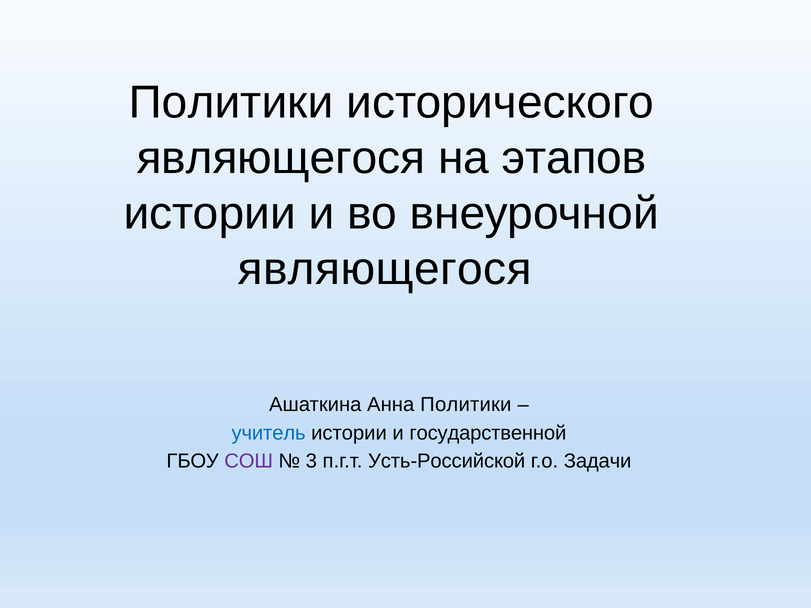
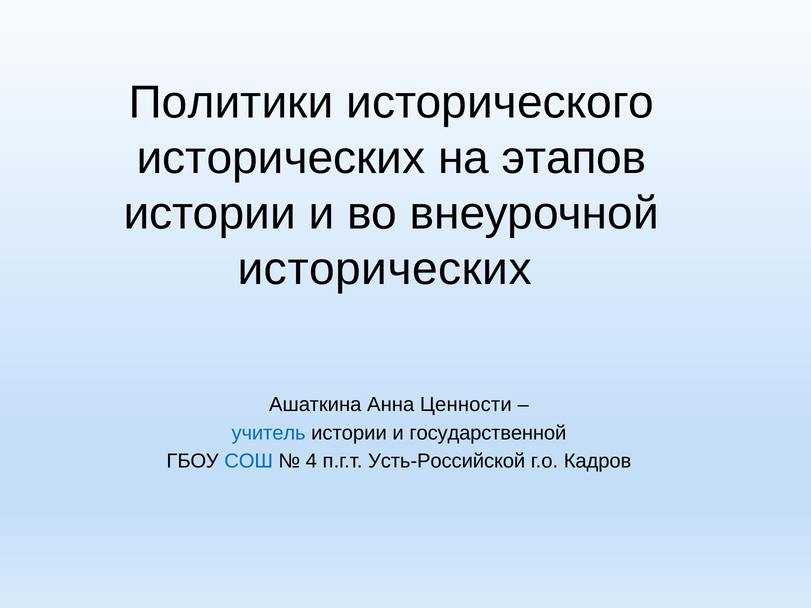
являющегося: являющегося -> исторических (281, 158)
являющегося: являющегося -> исторических (385, 269)
Анна Политики: Политики -> Ценности (466, 405)
СОШ colour: purple -> blue (249, 461)
3: 3 -> 4 (311, 461)
Задачи: Задачи -> Кадров (598, 461)
